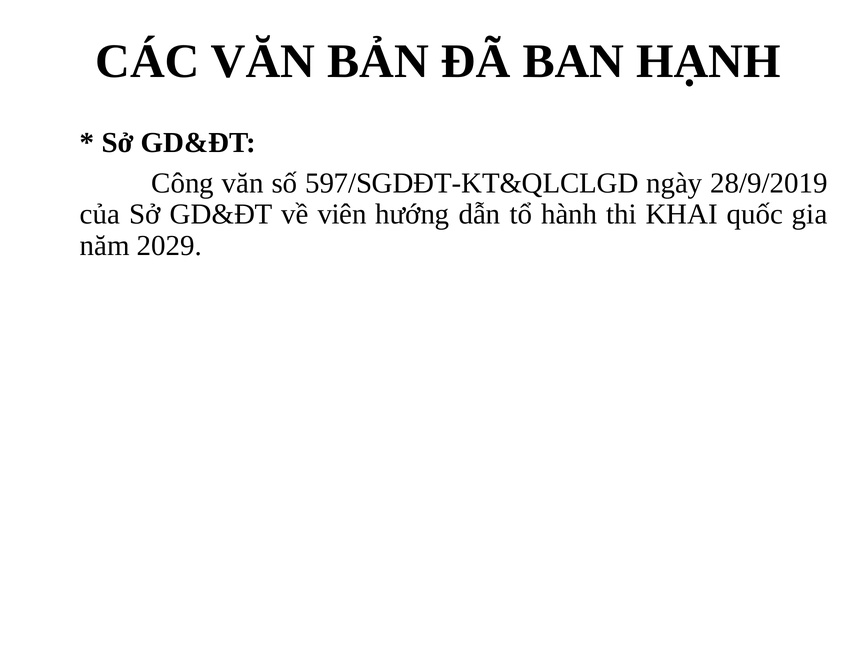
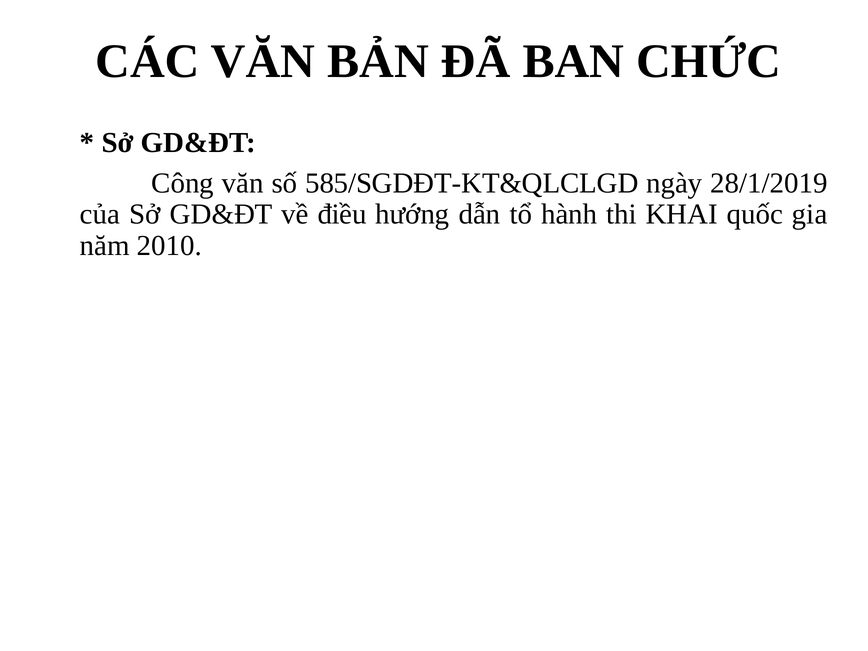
HẠNH: HẠNH -> CHỨC (709, 61)
597/SGDĐT-KT&QLCLGD: 597/SGDĐT-KT&QLCLGD -> 585/SGDĐT-KT&QLCLGD (472, 183)
28/9/2019: 28/9/2019 -> 28/1/2019 (769, 183)
viên: viên -> điều (342, 214)
2029: 2029 -> 2010 (170, 246)
